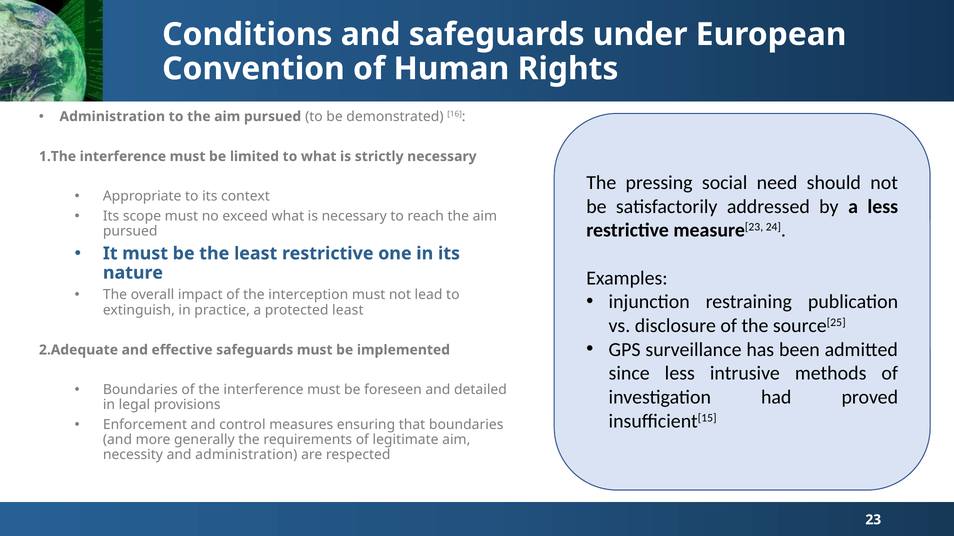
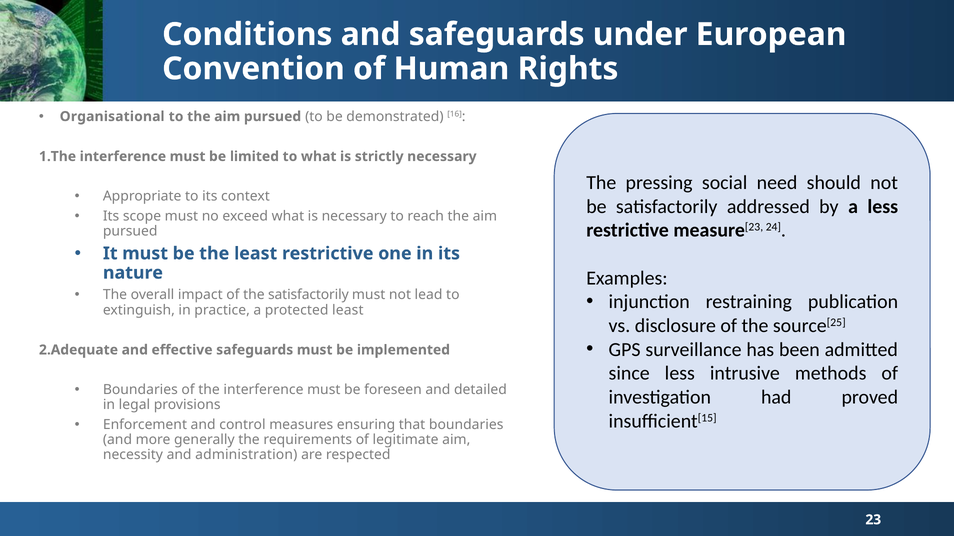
Administration: Administration -> Organisational (112, 117)
the interception: interception -> satisfactorily (308, 295)
